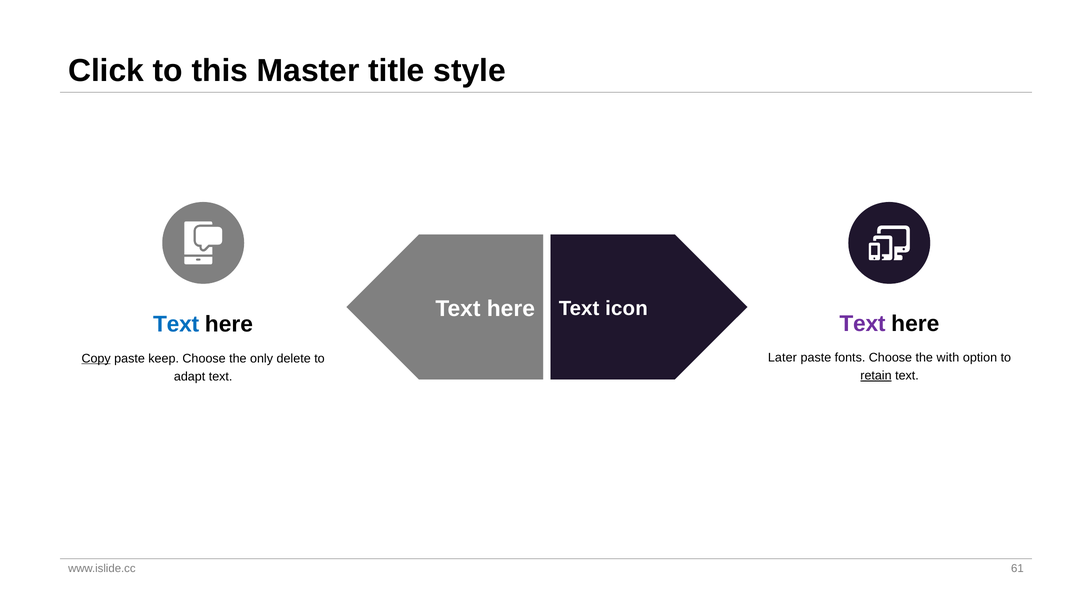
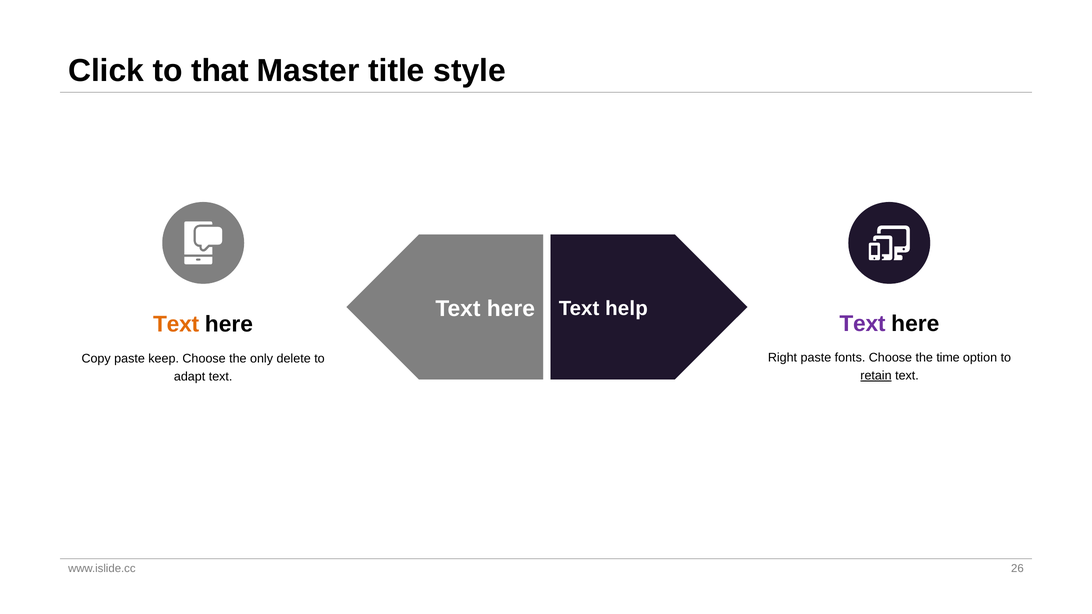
this: this -> that (220, 71)
icon: icon -> help (626, 309)
Text colour: blue -> orange (176, 324)
Later: Later -> Right (782, 358)
with: with -> time (948, 358)
Copy underline: present -> none (96, 359)
61: 61 -> 26 (1017, 569)
